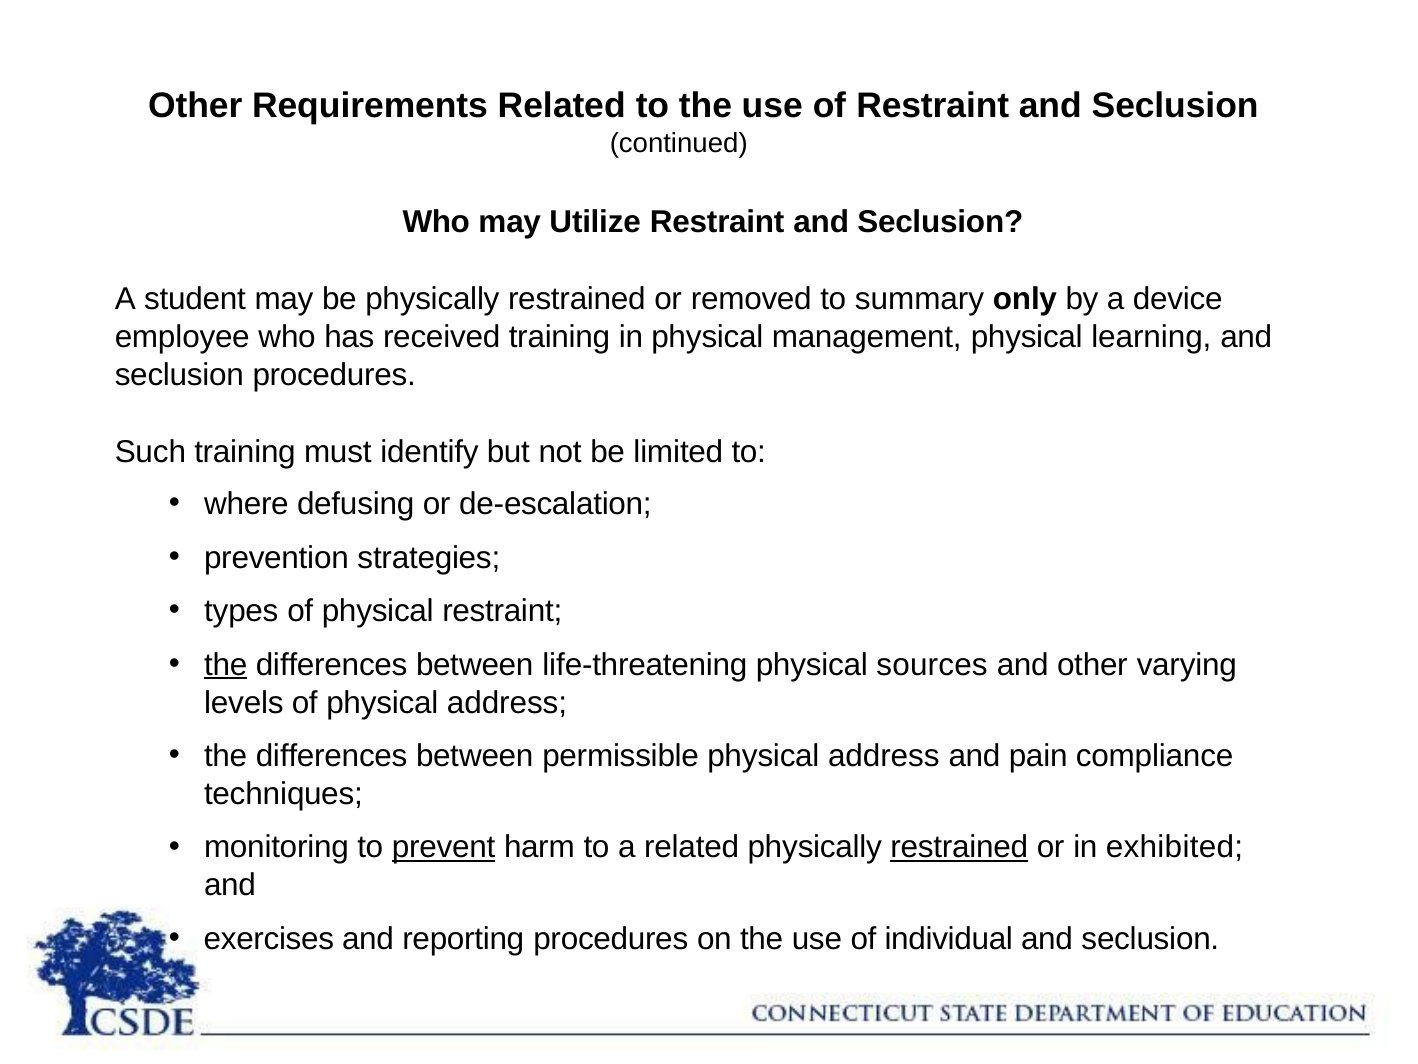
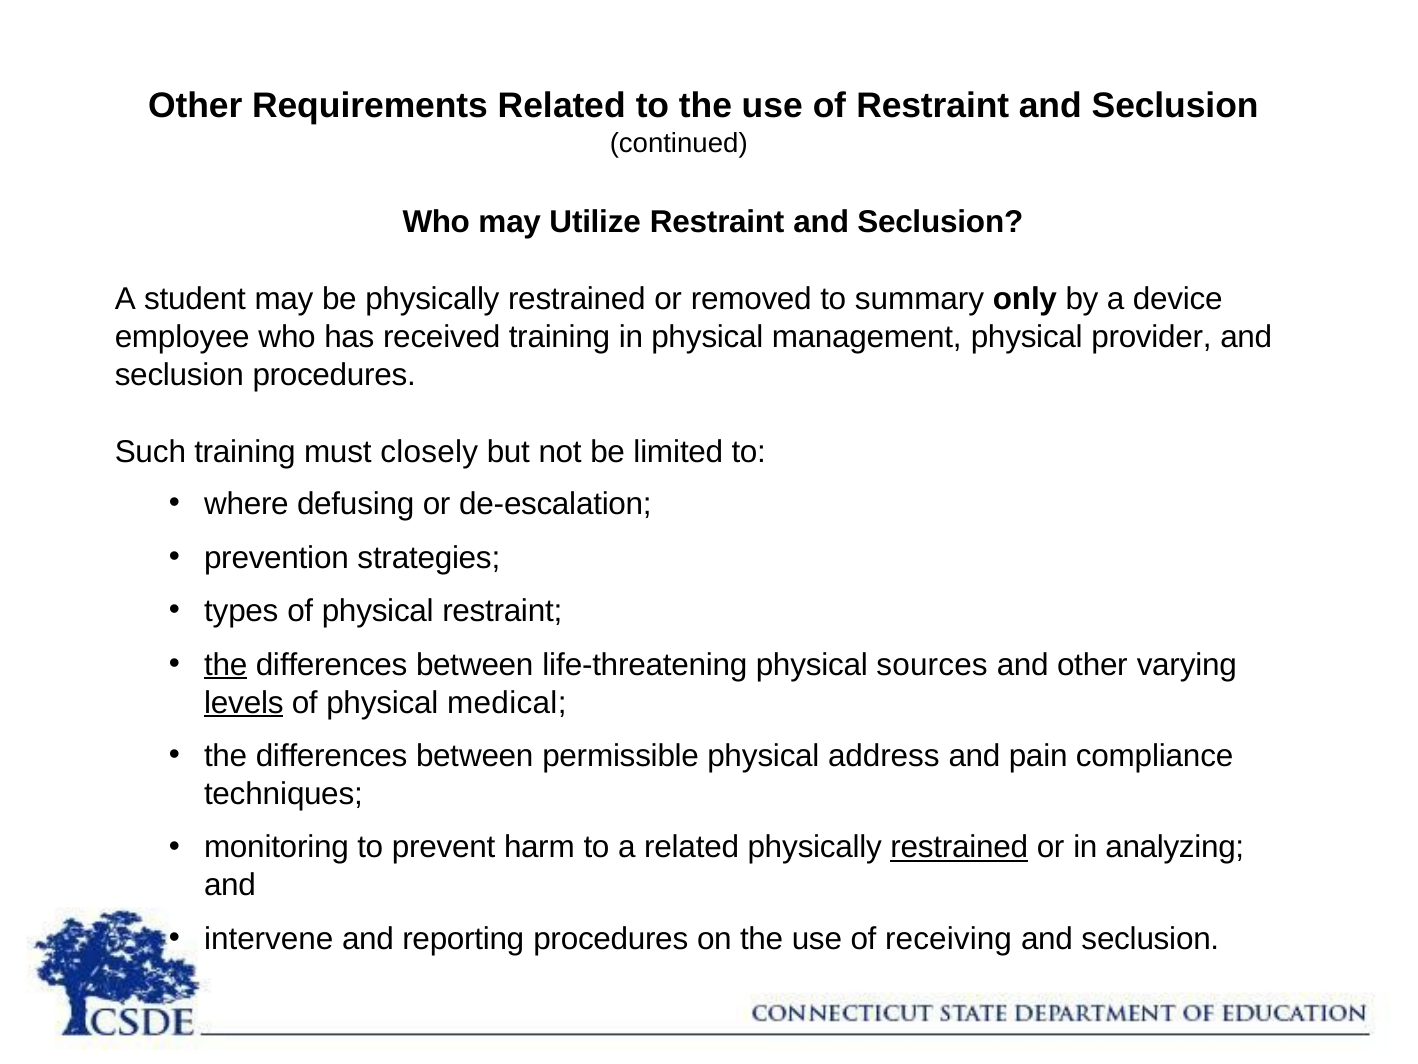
learning: learning -> provider (1151, 337)
identify: identify -> closely (429, 452)
levels underline: none -> present (244, 702)
of physical address: address -> medical (507, 702)
prevent underline: present -> none (444, 847)
exhibited: exhibited -> analyzing (1175, 847)
exercises: exercises -> intervene (269, 939)
individual: individual -> receiving (949, 939)
